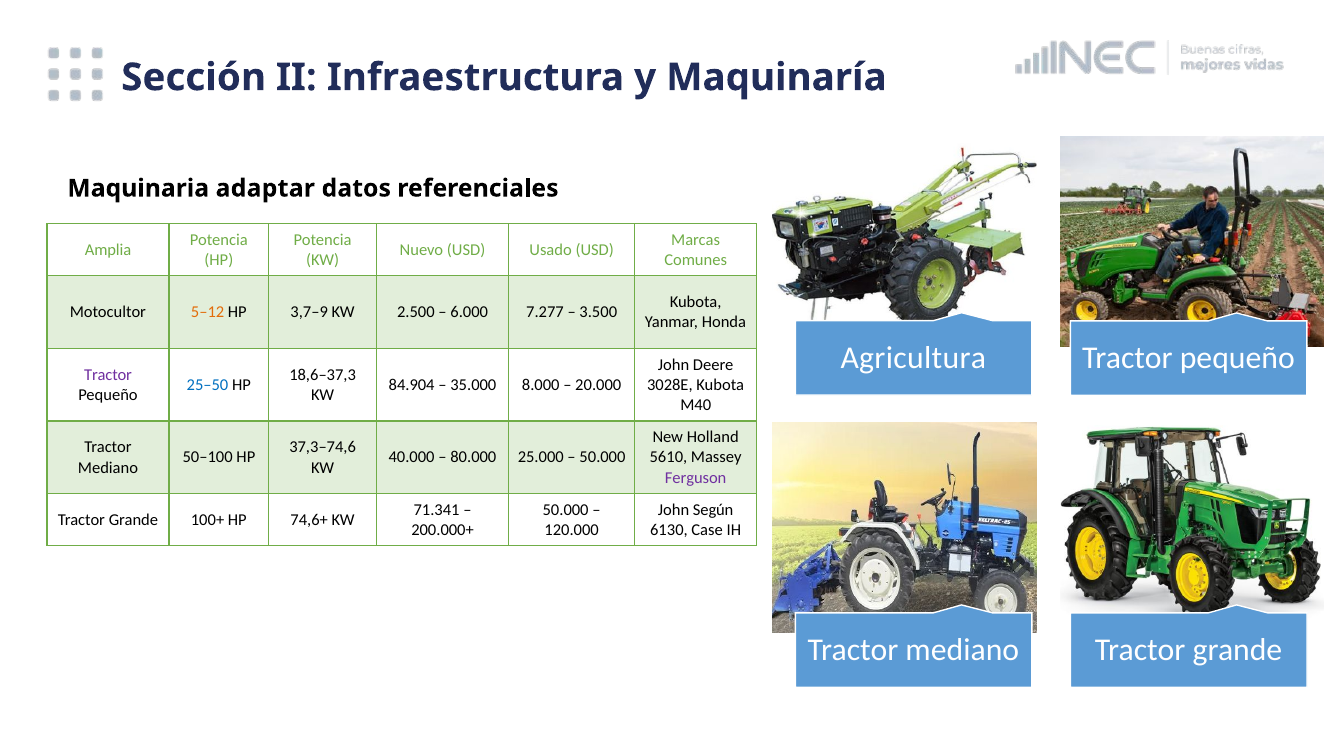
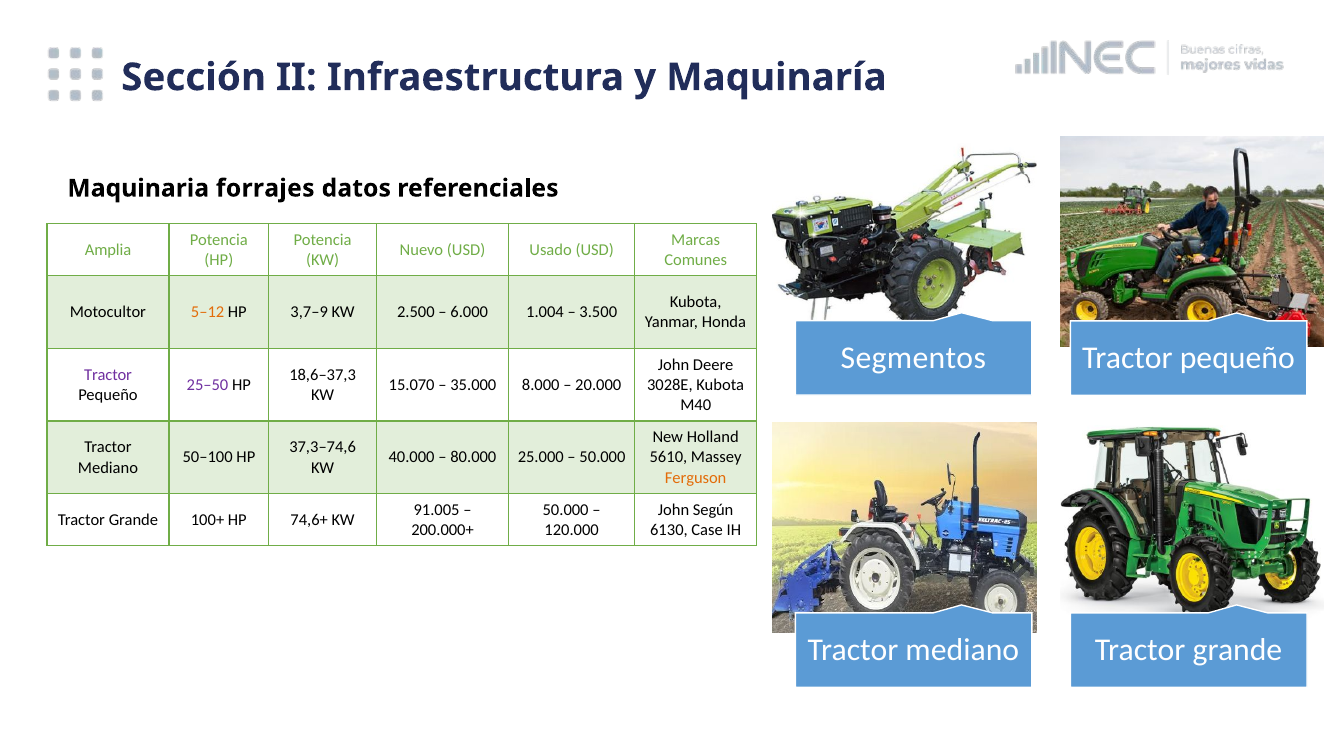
adaptar: adaptar -> forrajes (265, 188)
7.277: 7.277 -> 1.004 (545, 312)
Agricultura: Agricultura -> Segmentos (913, 358)
25–50 colour: blue -> purple (208, 385)
84.904: 84.904 -> 15.070 (412, 385)
Ferguson colour: purple -> orange (696, 478)
71.341: 71.341 -> 91.005 (437, 510)
